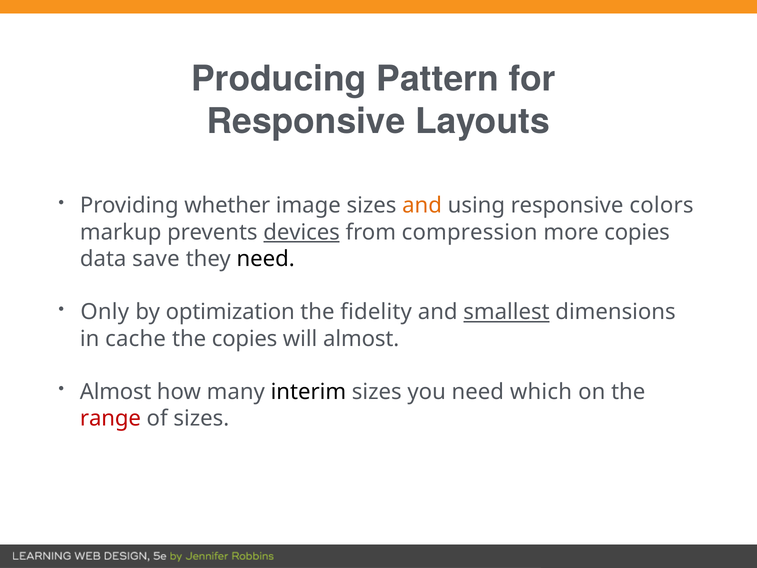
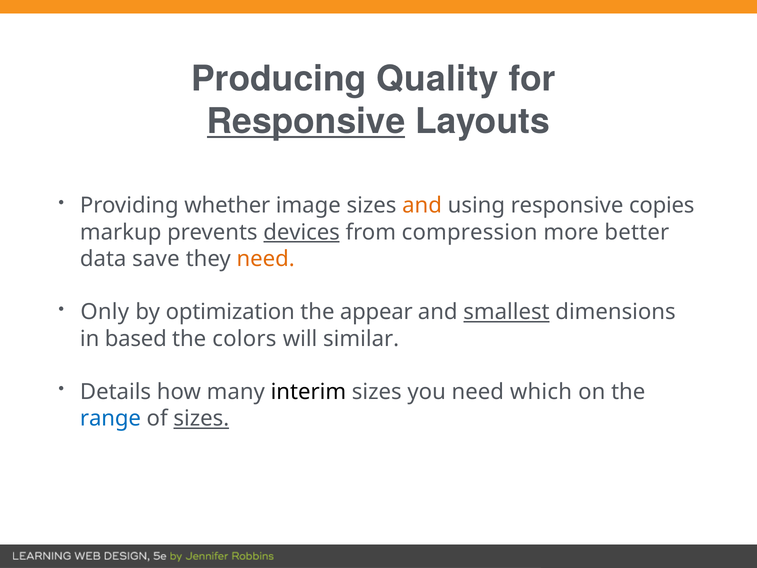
Pattern: Pattern -> Quality (437, 79)
Responsive underline: none -> present (306, 122)
colors: colors -> copies (662, 206)
more copies: copies -> better (637, 232)
need colour: black -> orange (266, 259)
fidelity: fidelity -> appear (376, 312)
cache: cache -> based (136, 339)
the copies: copies -> colors (244, 339)
will almost: almost -> similar (361, 339)
Almost: Almost -> Details (116, 392)
range colour: red -> blue (110, 418)
sizes underline: none -> present (201, 418)
